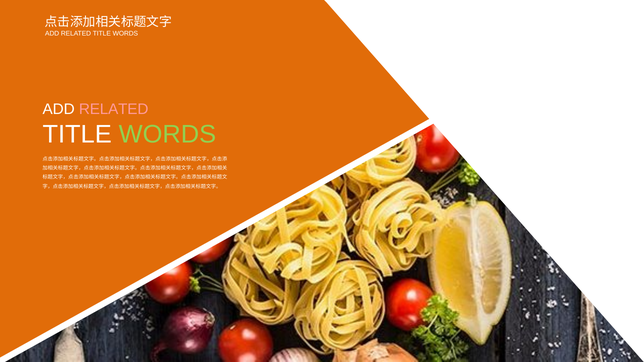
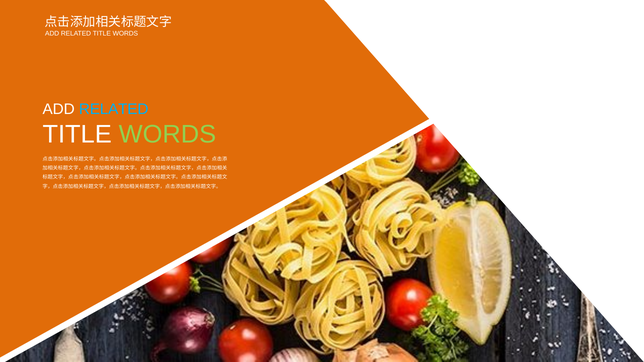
RELATED colour: pink -> light blue (114, 109)
